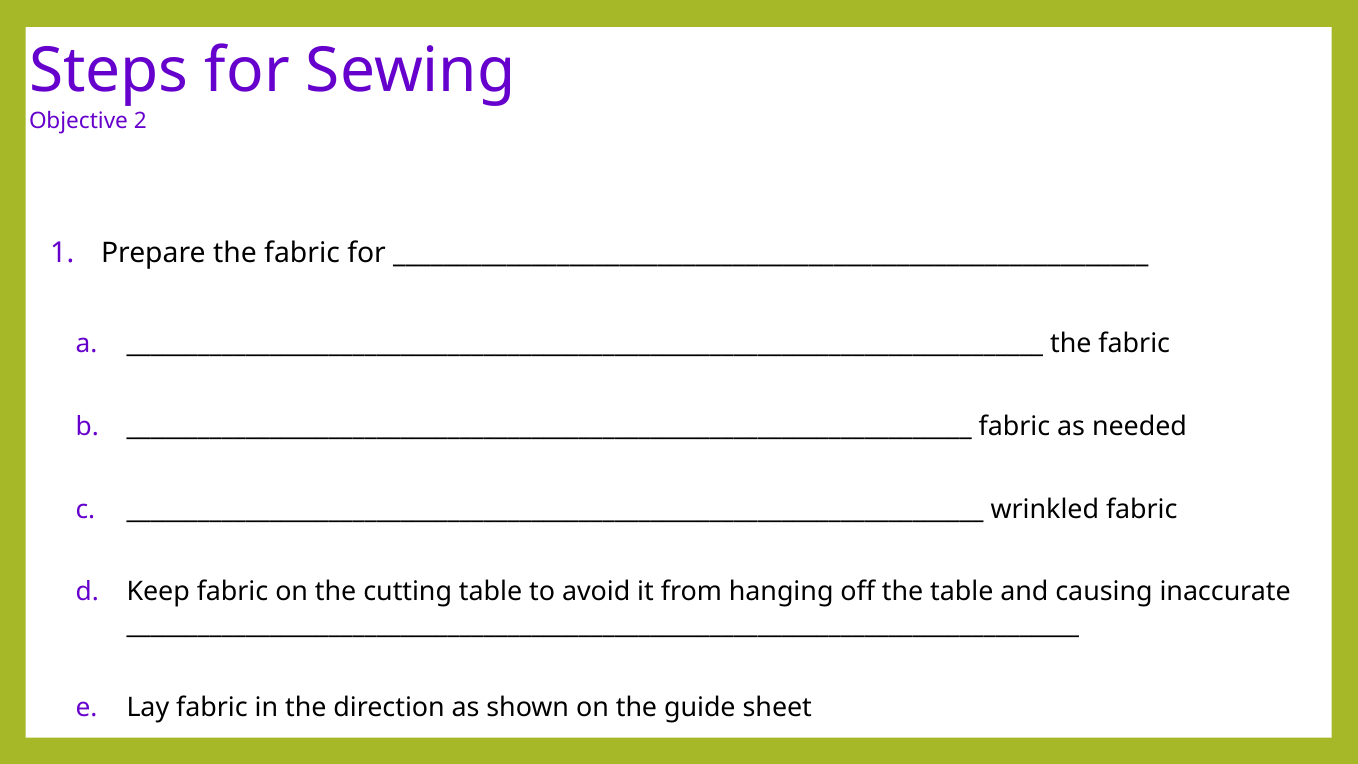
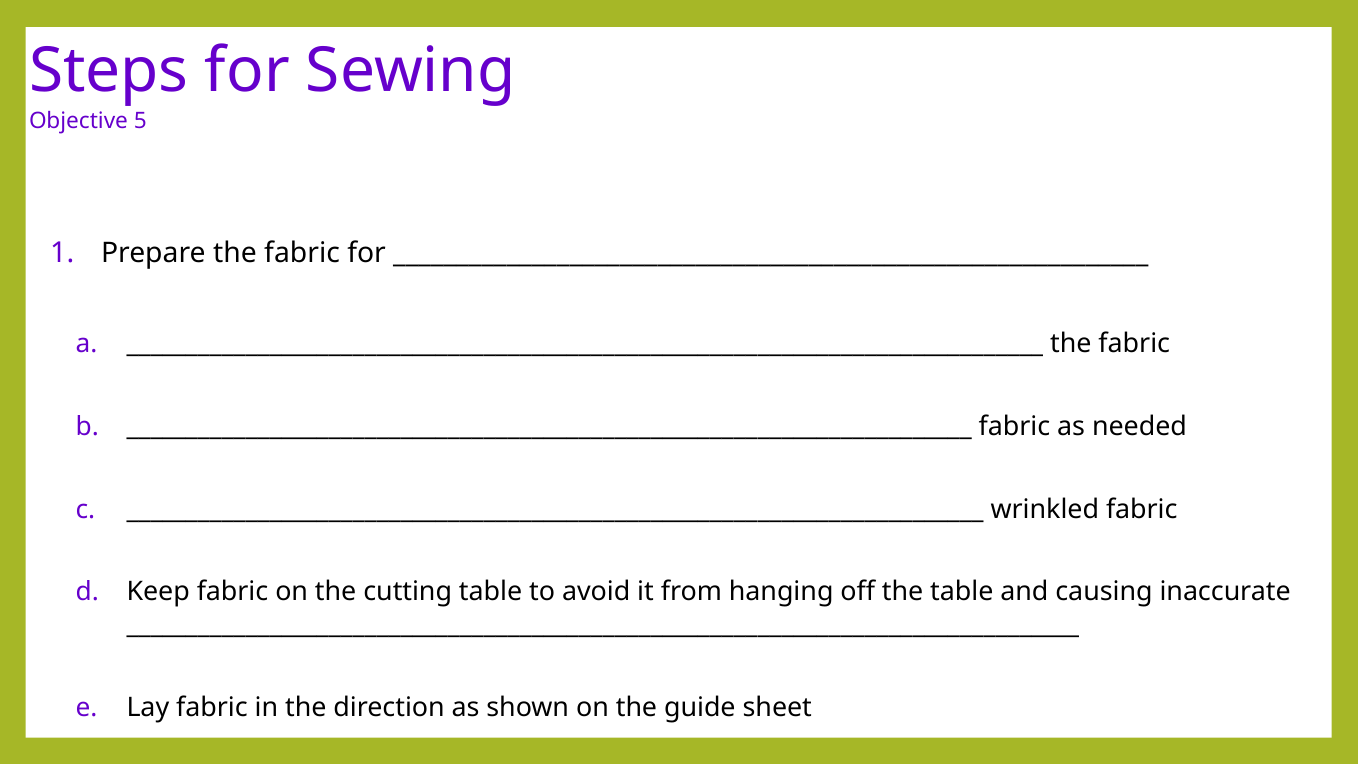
2: 2 -> 5 (140, 121)
